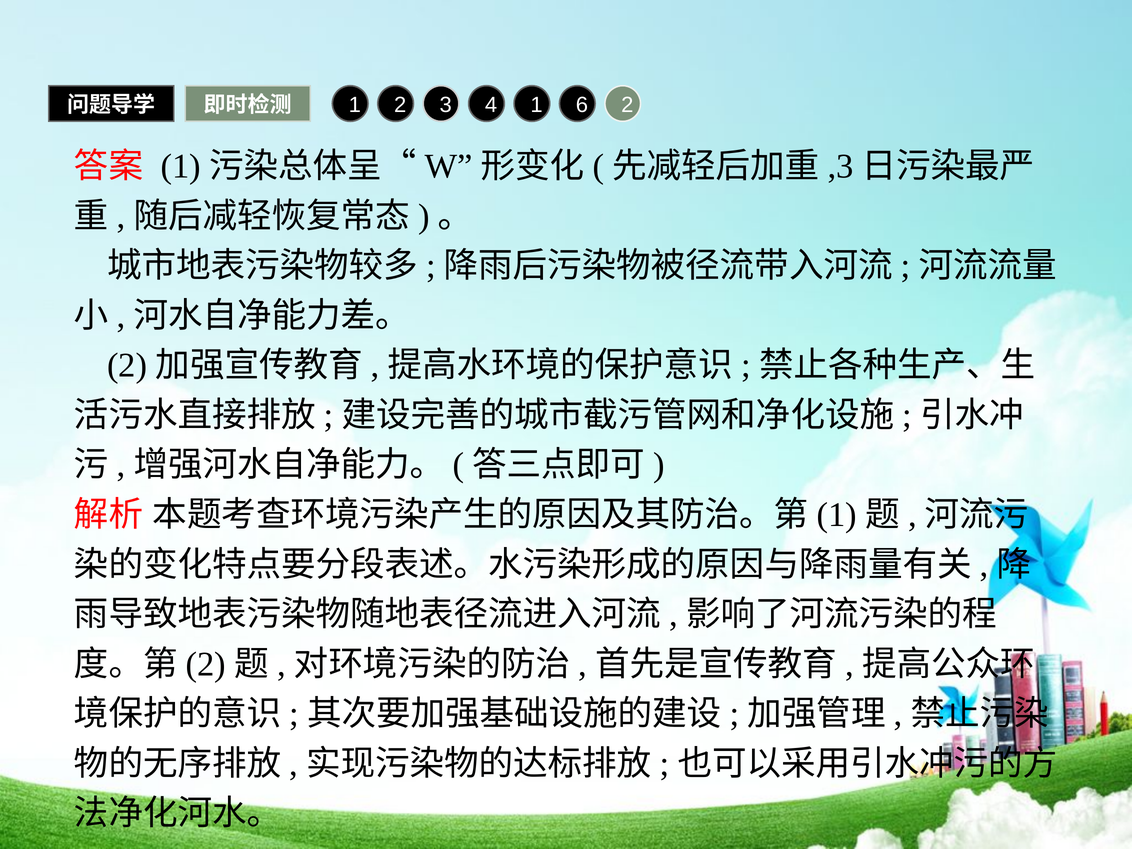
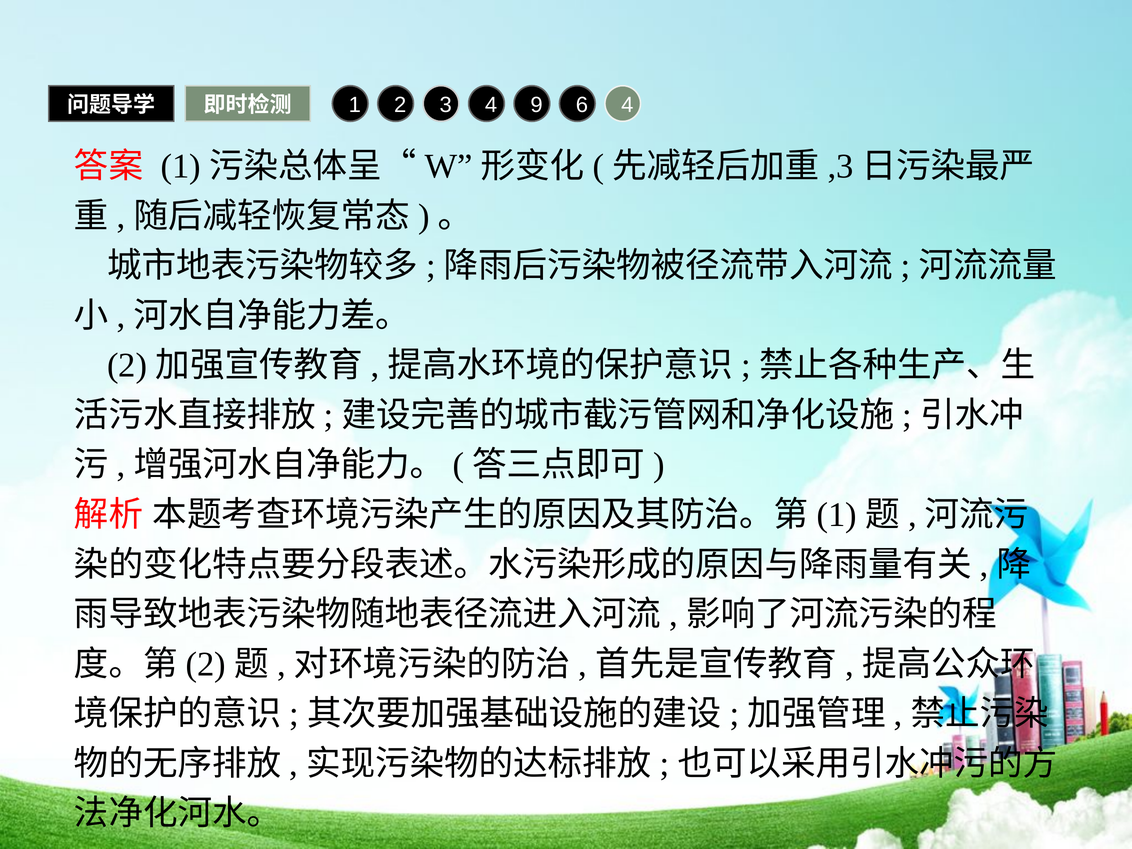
4 1: 1 -> 9 (537, 105)
6 2: 2 -> 4 (627, 105)
